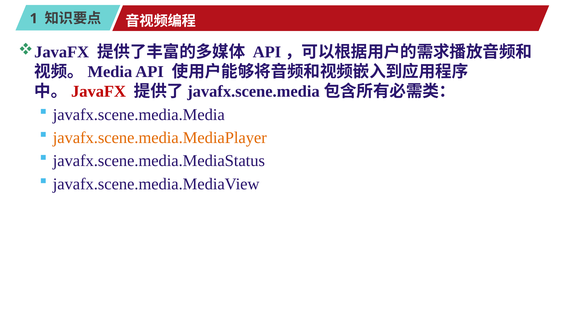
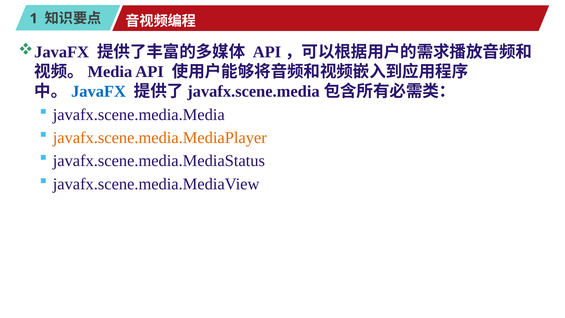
JavaFX colour: red -> blue (99, 91)
